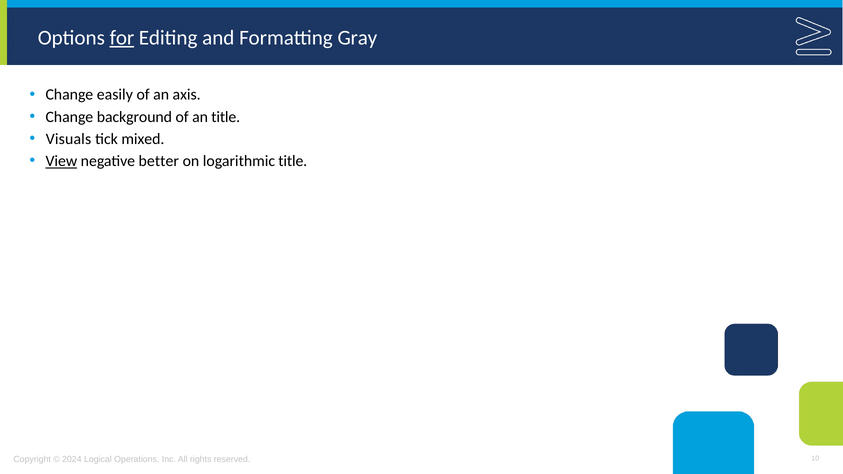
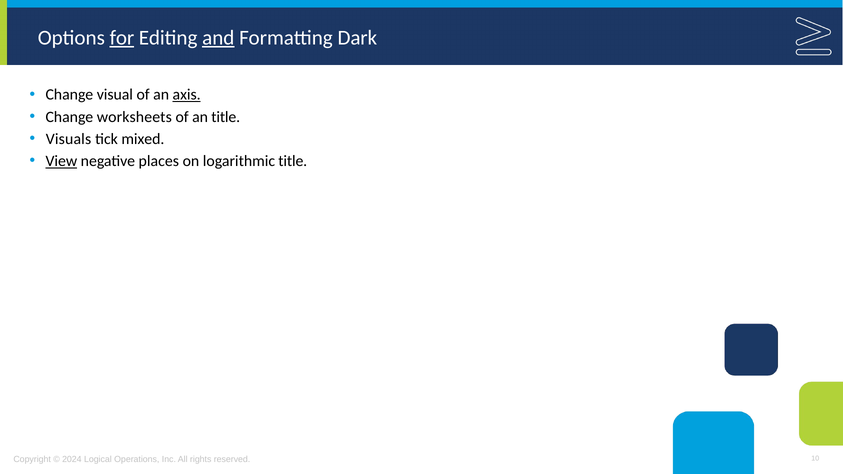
and underline: none -> present (218, 38)
Gray: Gray -> Dark (357, 38)
easily: easily -> visual (115, 95)
axis underline: none -> present (187, 95)
background: background -> worksheets (134, 117)
better: better -> places (159, 161)
